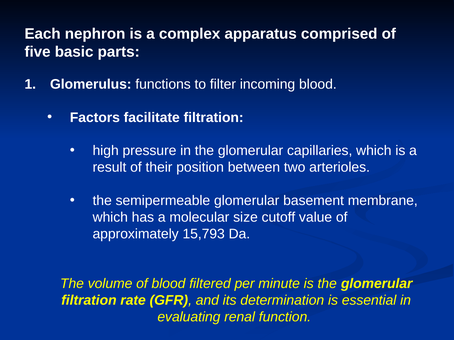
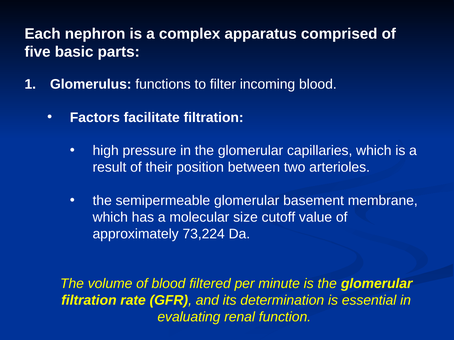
15,793: 15,793 -> 73,224 (204, 234)
